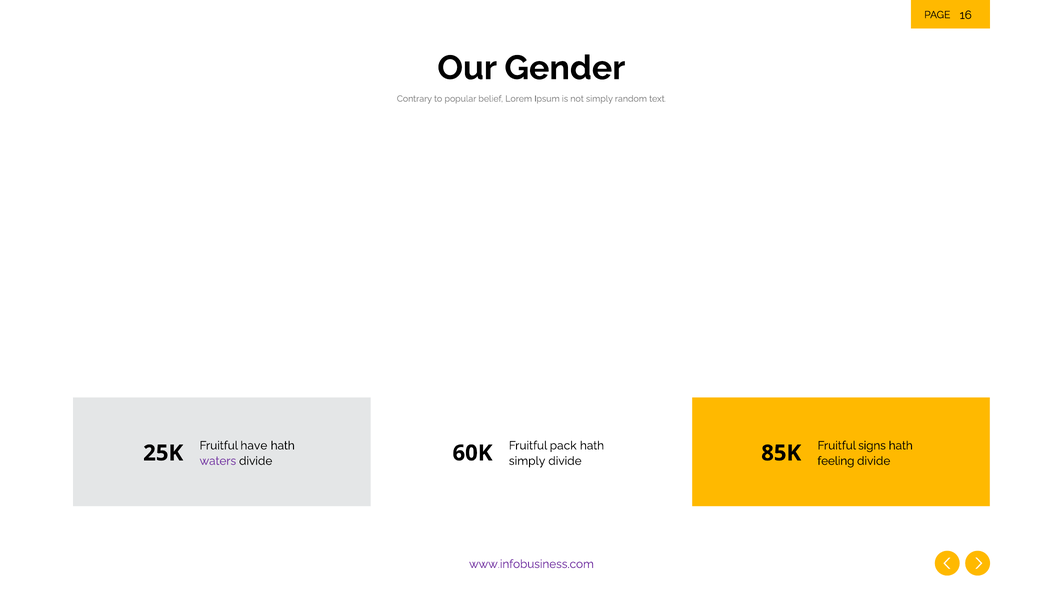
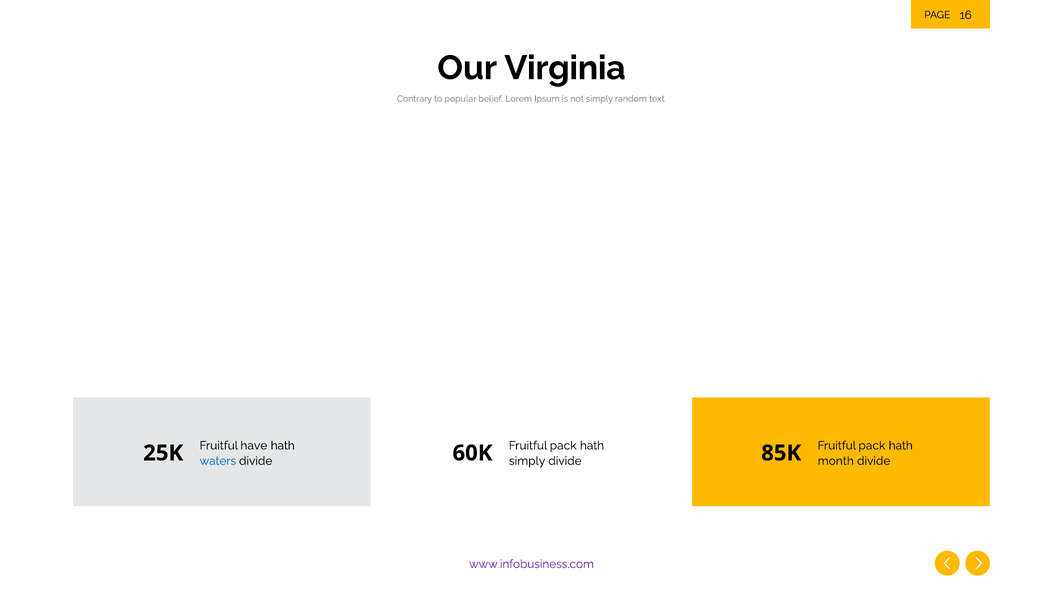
Gender: Gender -> Virginia (565, 68)
signs: signs -> pack (872, 445)
waters colour: purple -> blue (218, 461)
feeling: feeling -> month (836, 461)
